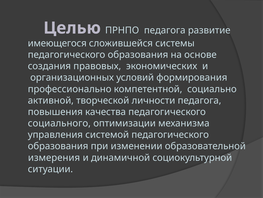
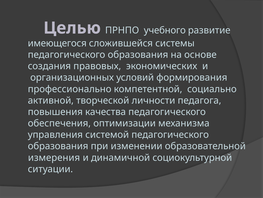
ПРНПО педагога: педагога -> учебного (165, 30)
социального: социального -> обеспечения (59, 123)
